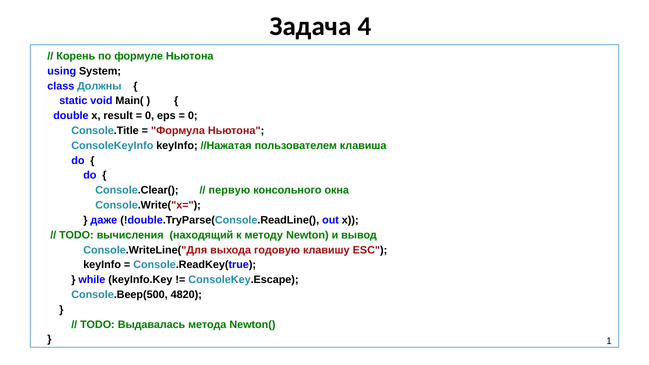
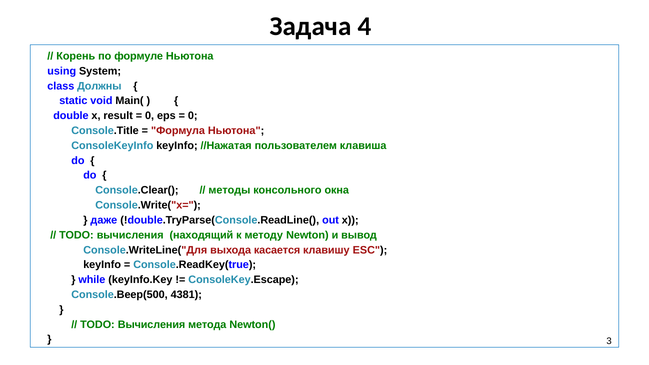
первую: первую -> методы (229, 190)
годовую: годовую -> касается (277, 250)
4820: 4820 -> 4381 (186, 295)
Выдавалась: Выдавалась -> Вычисления (152, 325)
1: 1 -> 3 (609, 341)
